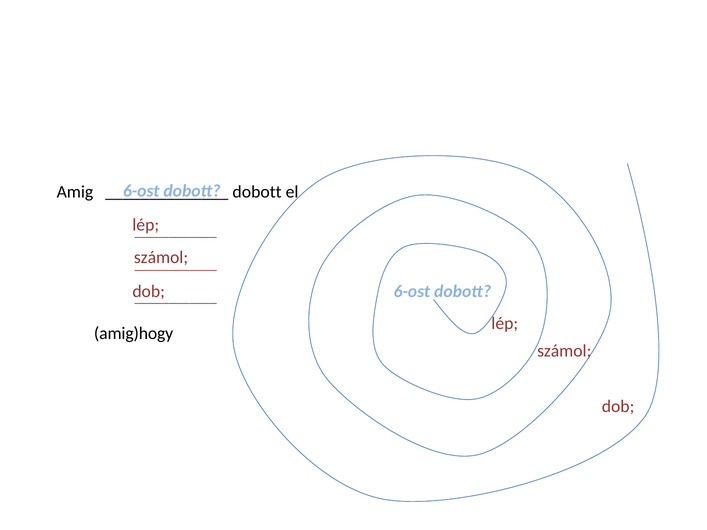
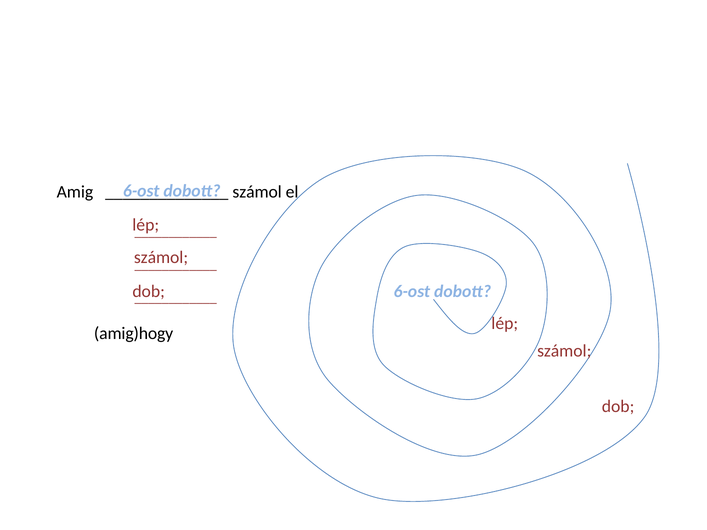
dobott: dobott -> számol (257, 192)
